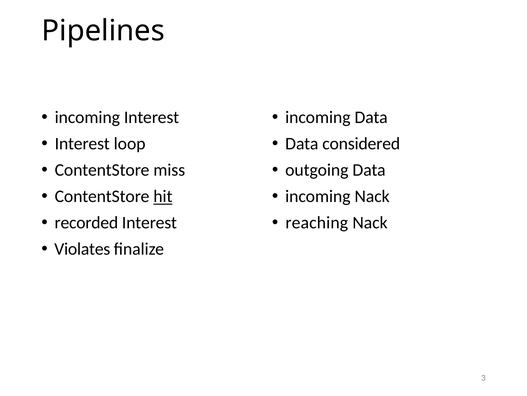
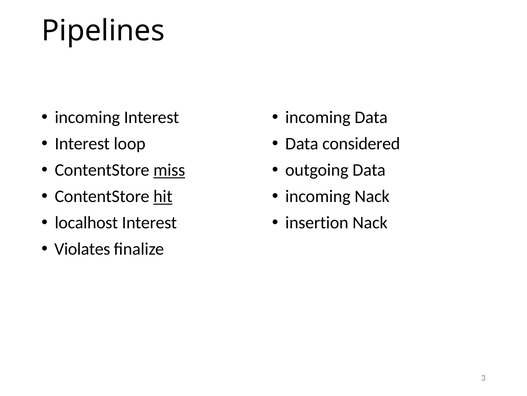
miss underline: none -> present (169, 170)
recorded: recorded -> localhost (86, 222)
reaching: reaching -> insertion (317, 222)
